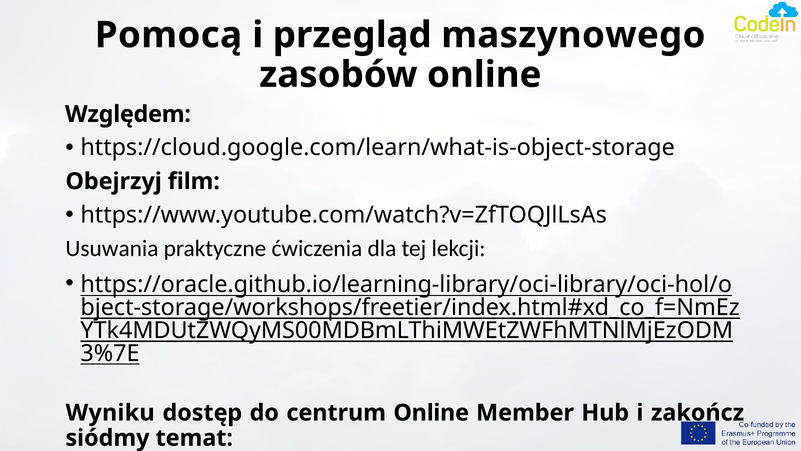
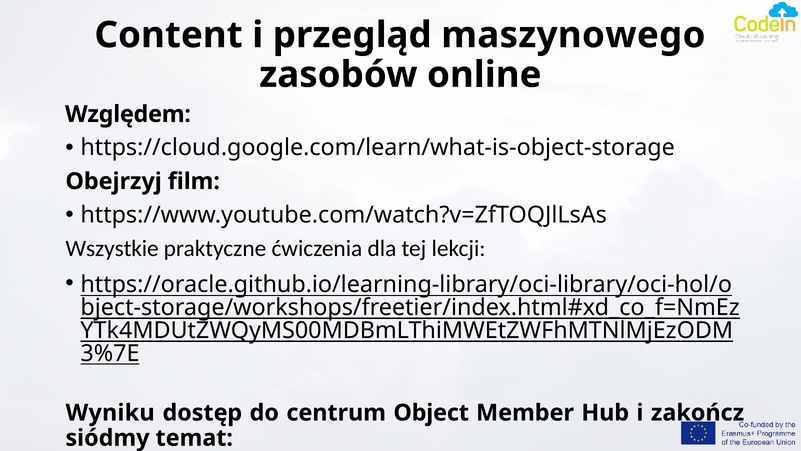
Pomocą: Pomocą -> Content (169, 35)
Usuwania: Usuwania -> Wszystkie (112, 248)
centrum Online: Online -> Object (431, 412)
